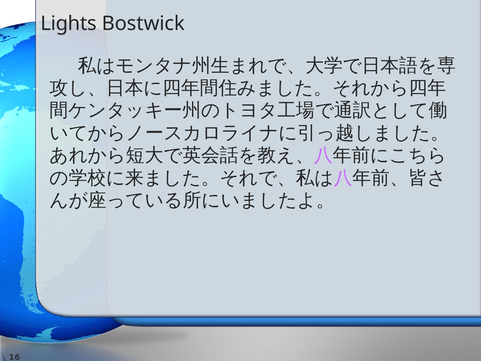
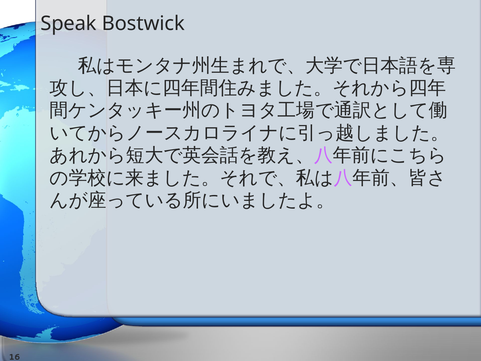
Lights: Lights -> Speak (69, 23)
